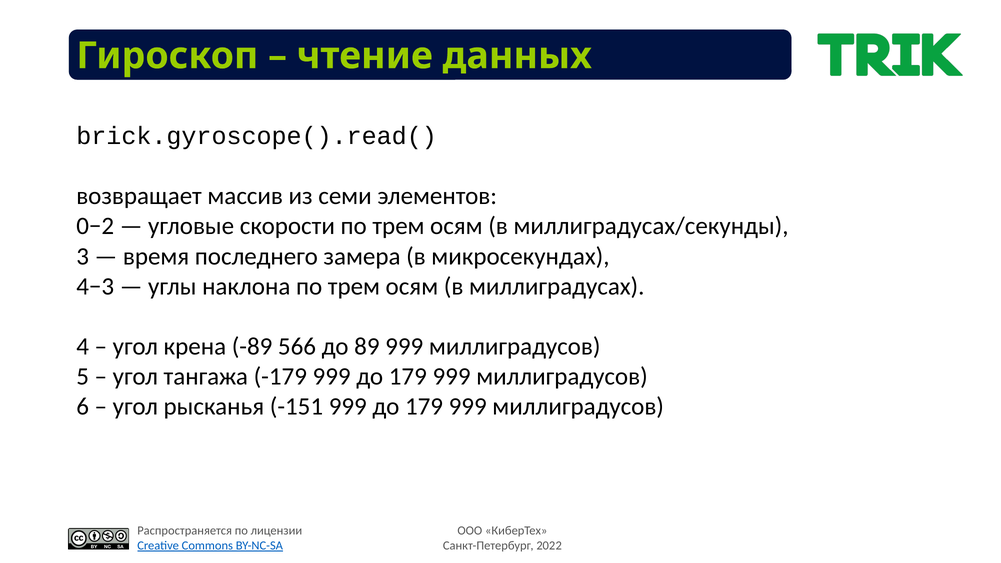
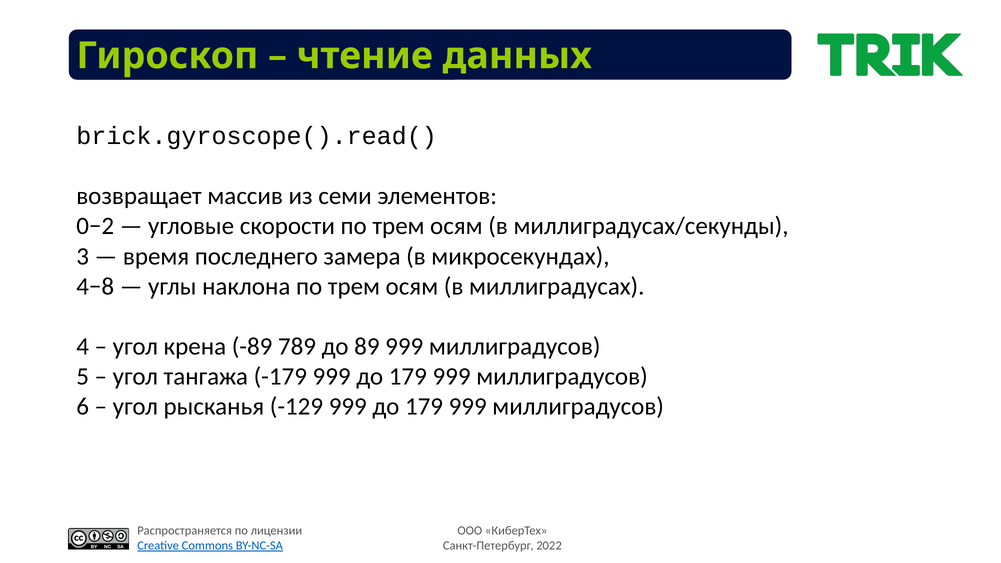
4−3: 4−3 -> 4−8 (95, 286)
566: 566 -> 789 (297, 346)
-151: -151 -> -129 (296, 406)
